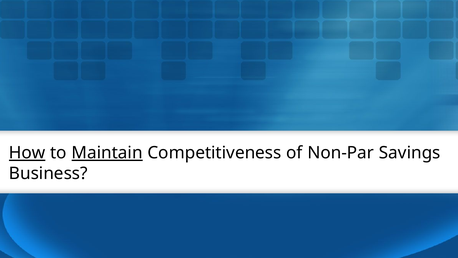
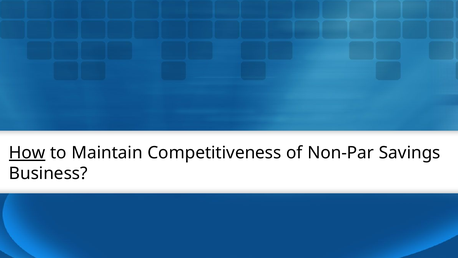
Maintain underline: present -> none (107, 153)
